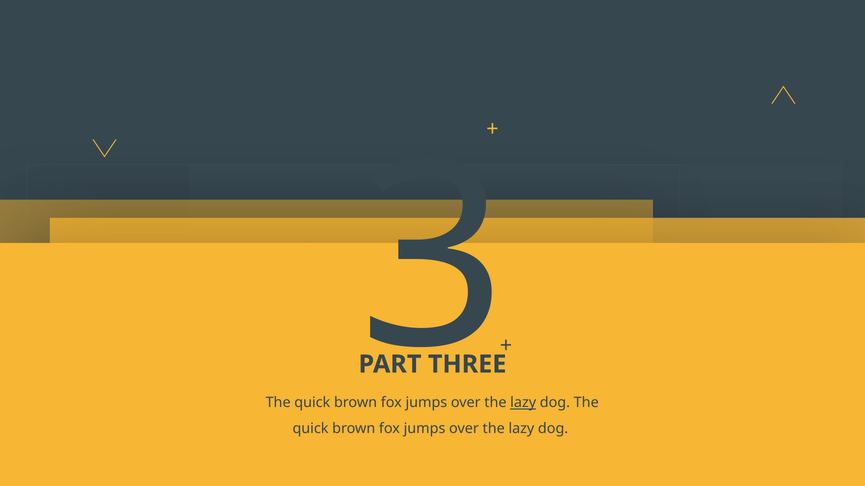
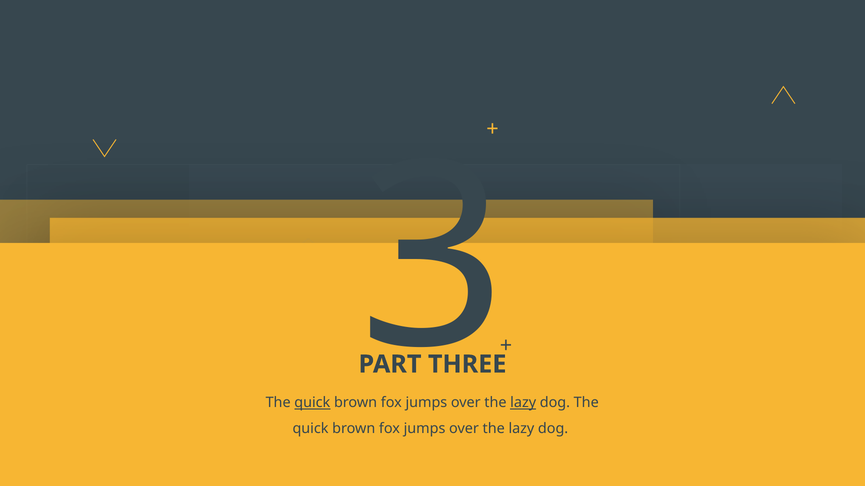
quick underline: none -> present (312, 403)
